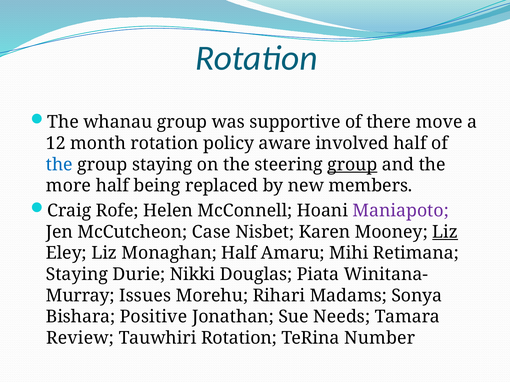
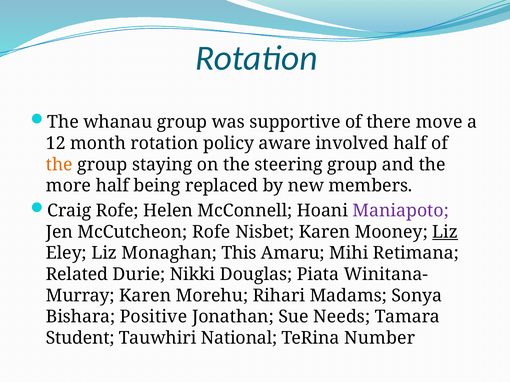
the colour: blue -> orange (59, 165)
group underline: present -> none (352, 165)
McCutcheon Case: Case -> Rofe (211, 232)
Monaghan Half: Half -> This (239, 253)
Staying: Staying -> Related (77, 275)
Issues: Issues -> Karen (145, 296)
Review: Review -> Student (80, 338)
Tauwhiri Rotation: Rotation -> National (239, 338)
